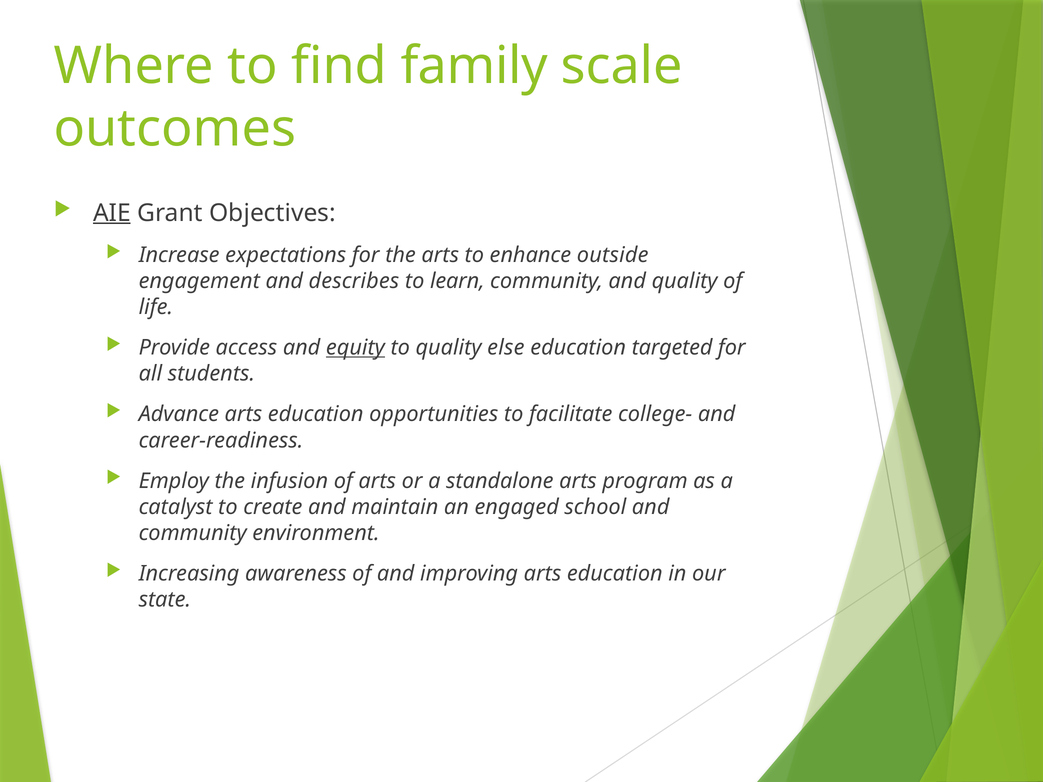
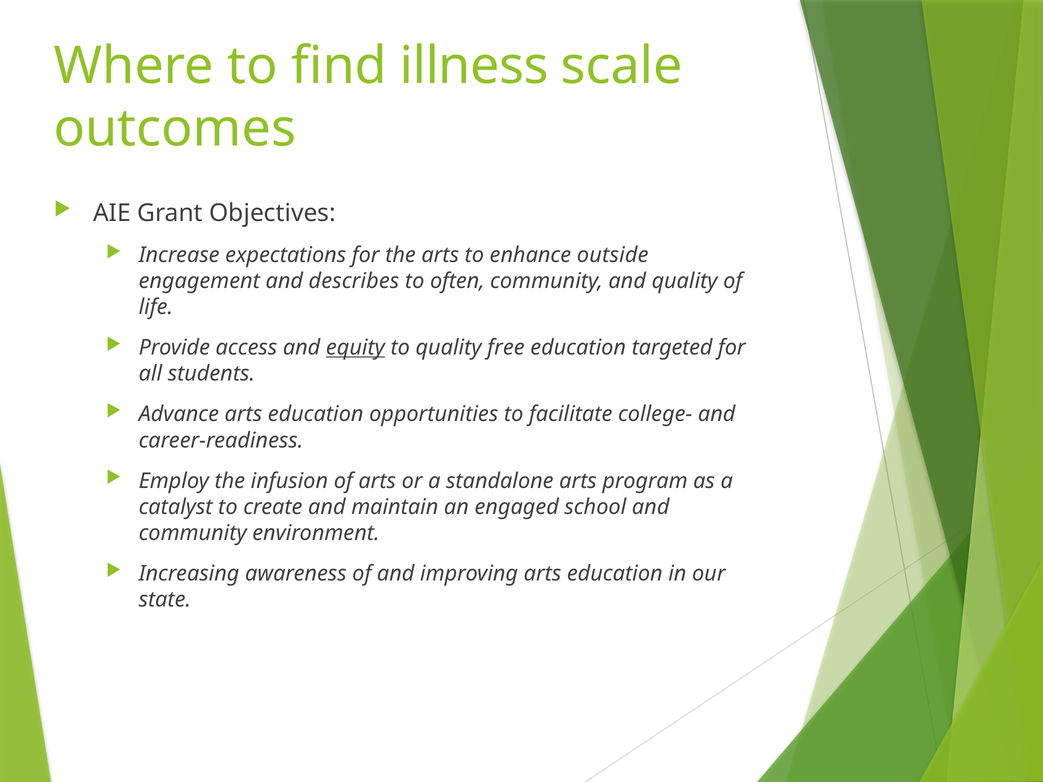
family: family -> illness (474, 66)
AIE underline: present -> none (112, 213)
learn: learn -> often (457, 281)
else: else -> free (506, 348)
